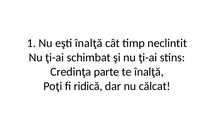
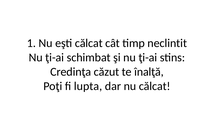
eşti înalţă: înalţă -> călcat (89, 43)
parte: parte -> căzut (106, 71)
ridică: ridică -> lupta (88, 86)
